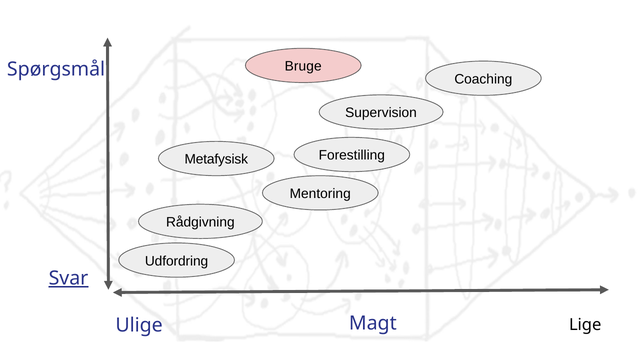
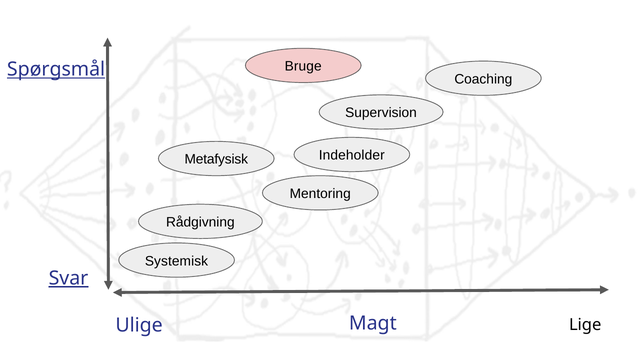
Spørgsmål underline: none -> present (56, 69)
Forestilling: Forestilling -> Indeholder (352, 156)
Udfordring: Udfordring -> Systemisk (176, 261)
